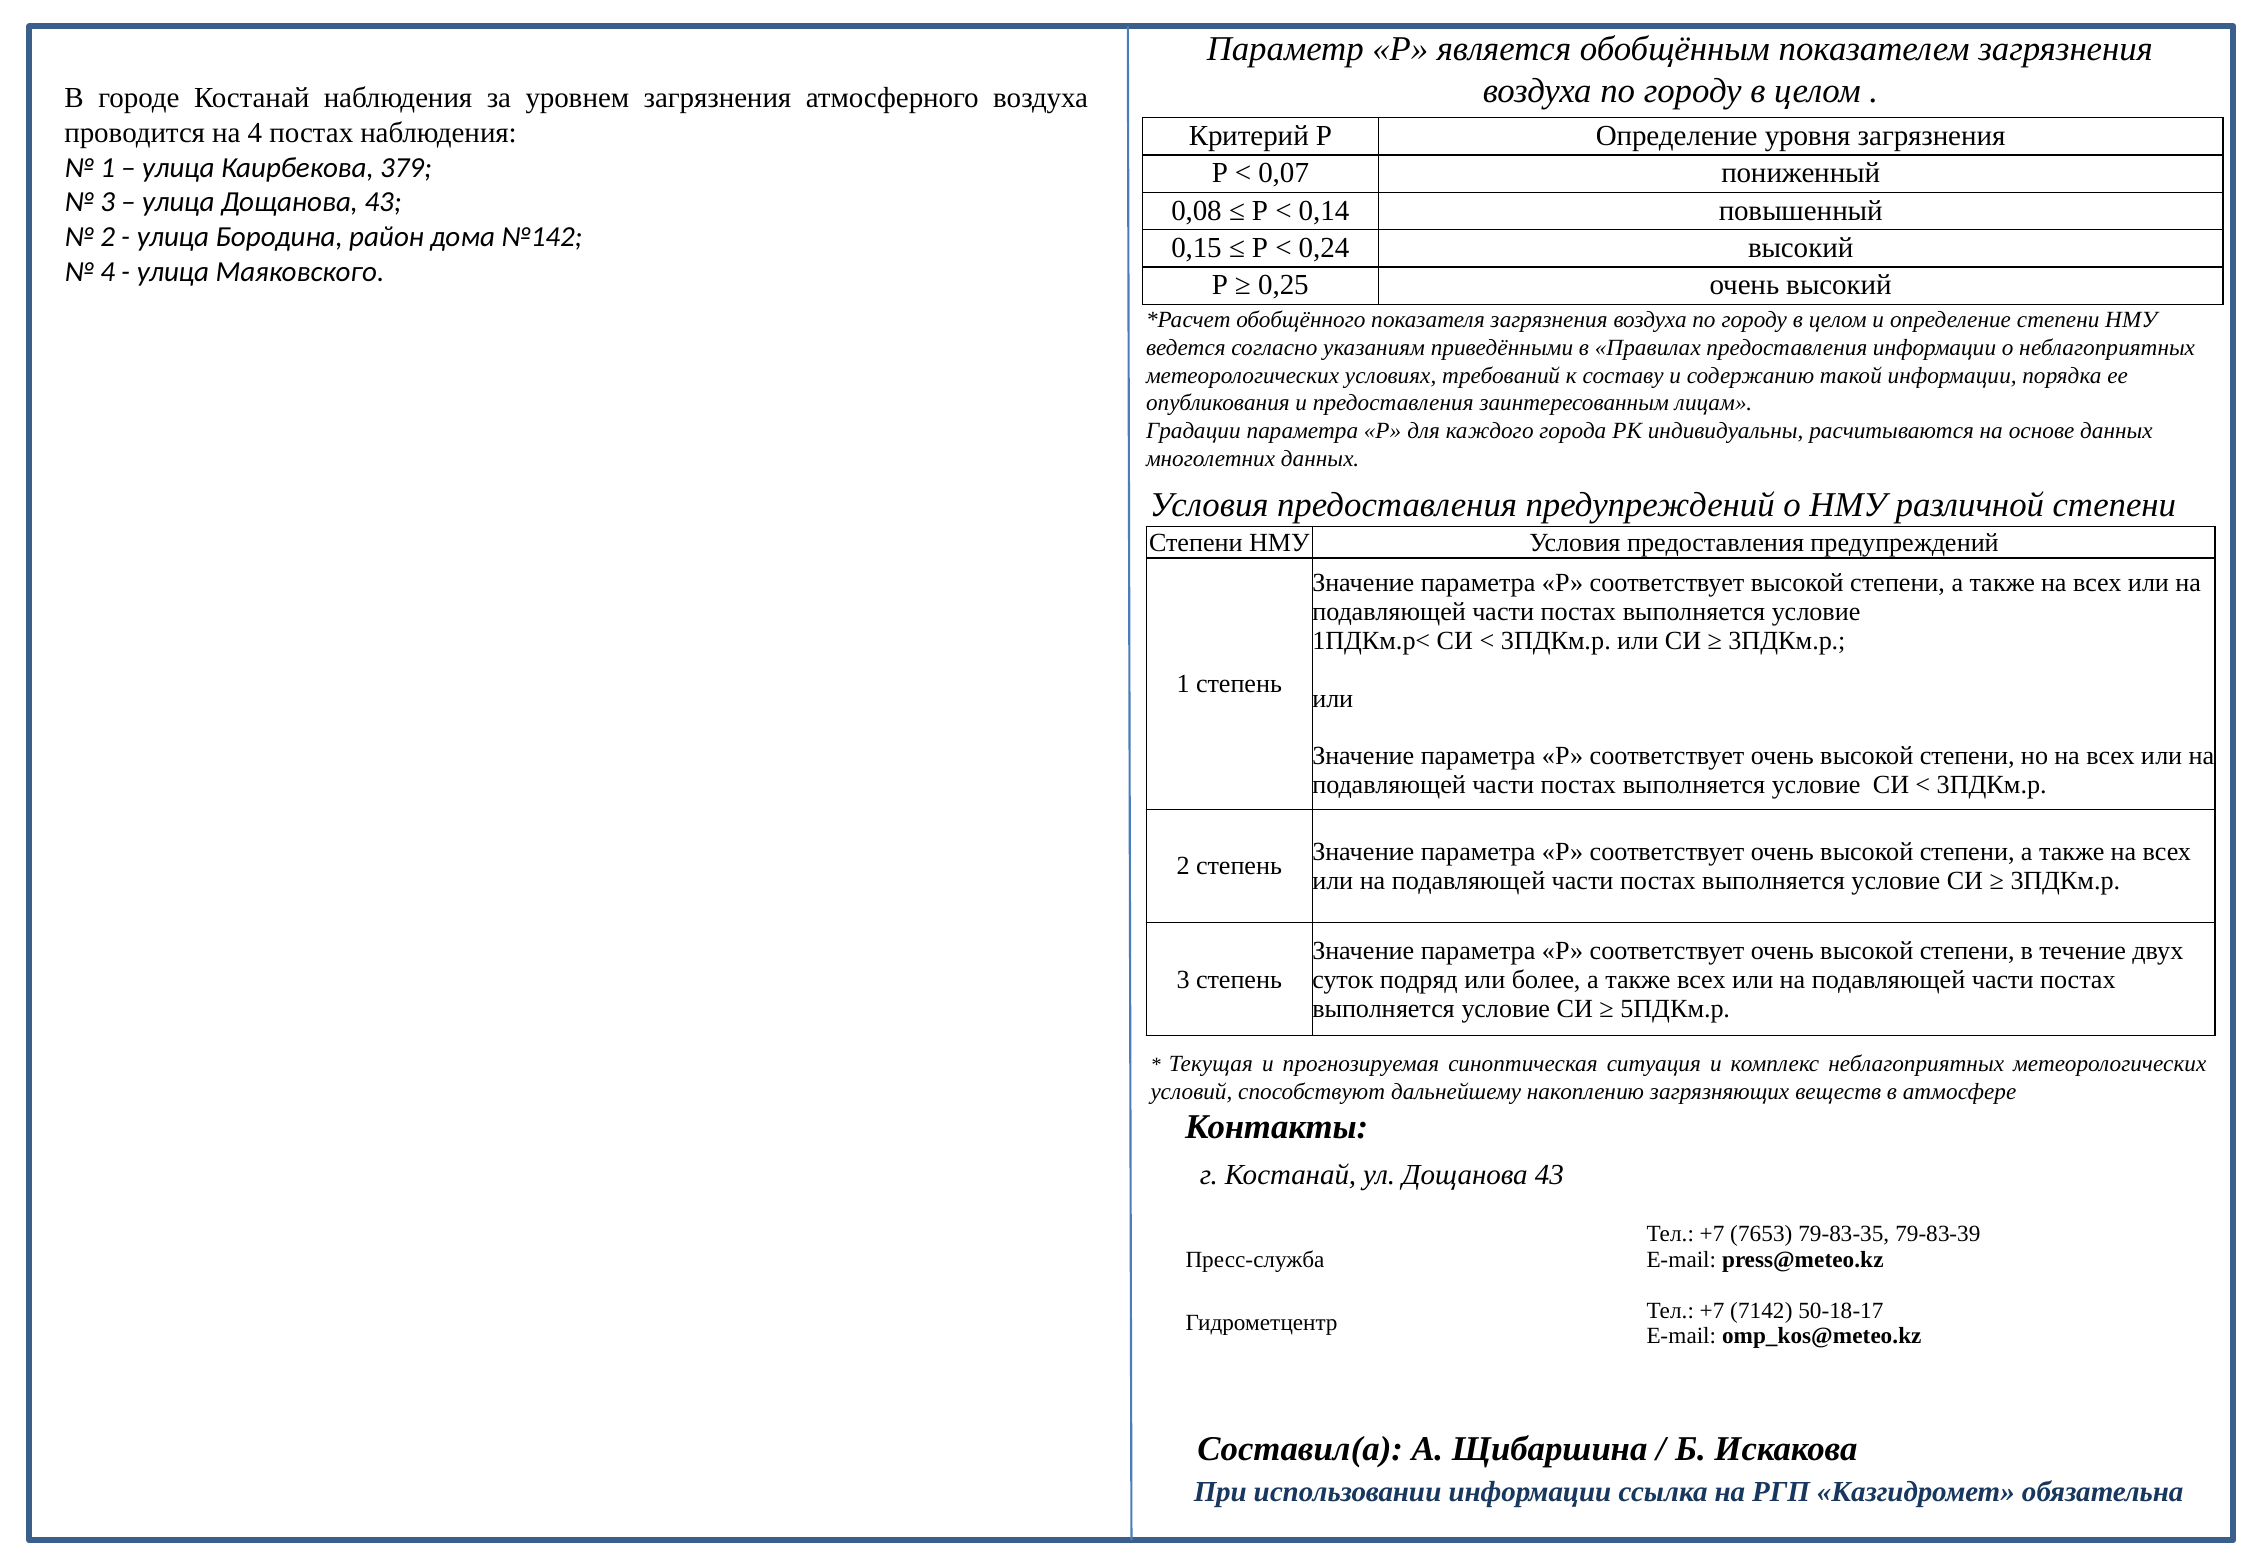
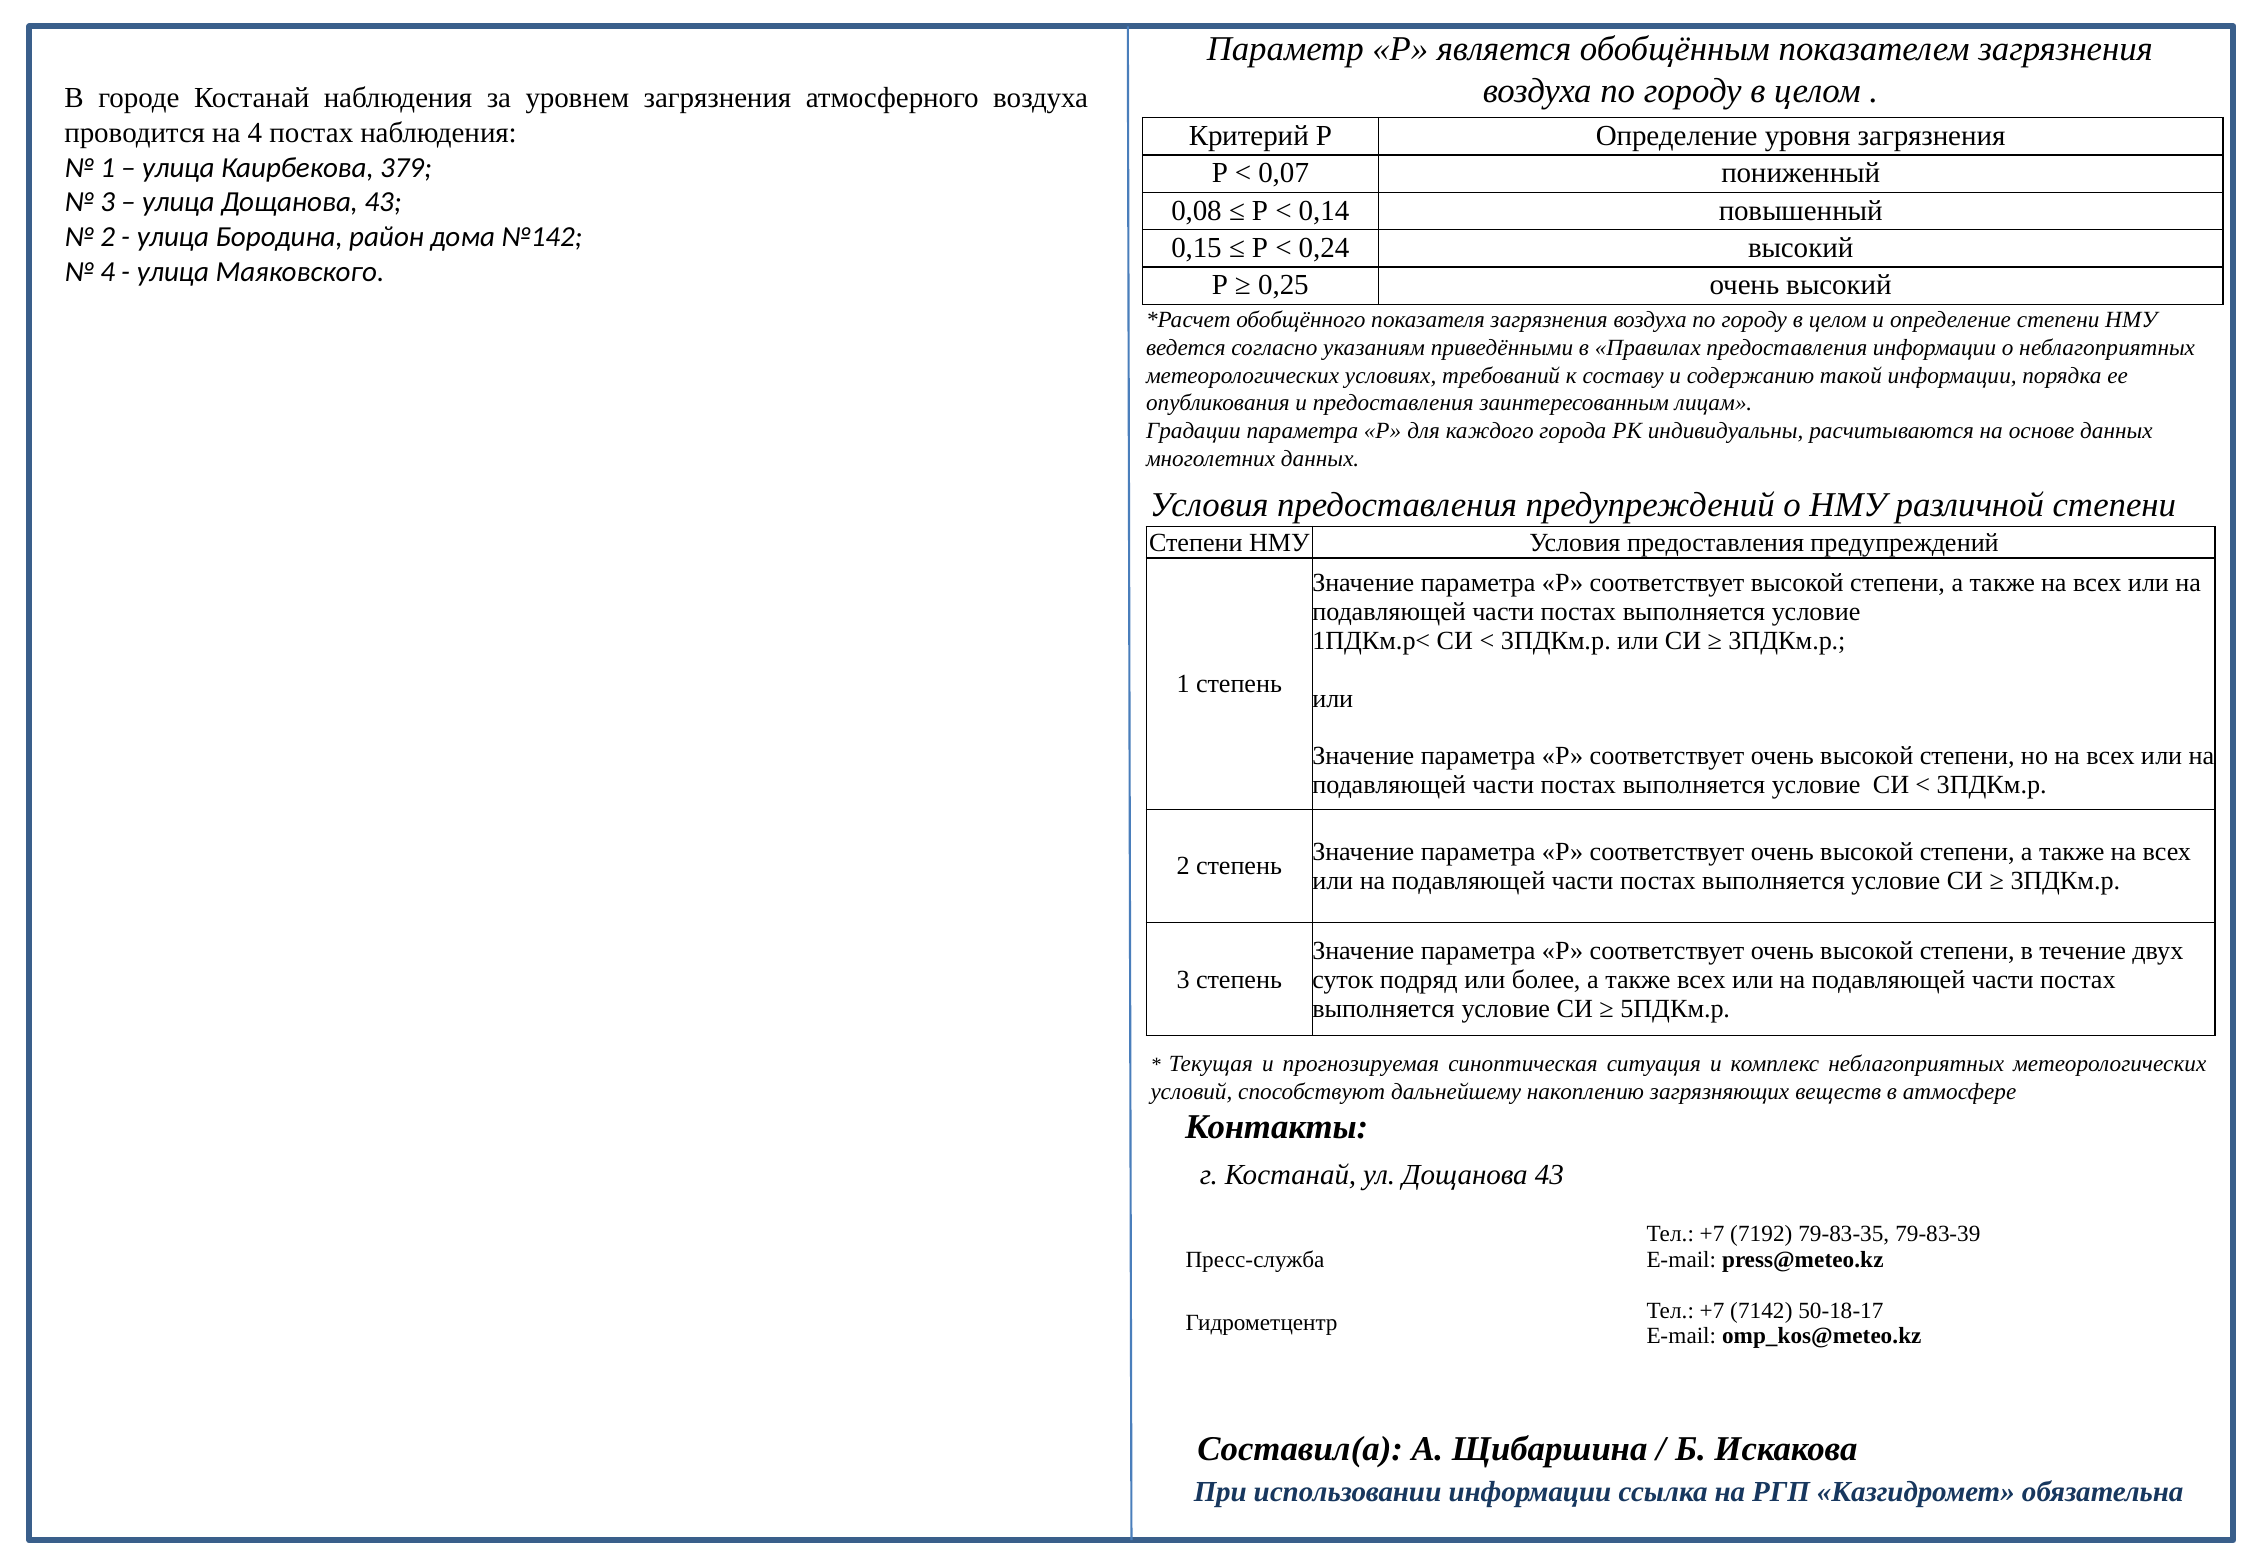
7653: 7653 -> 7192 (1761, 1233)
